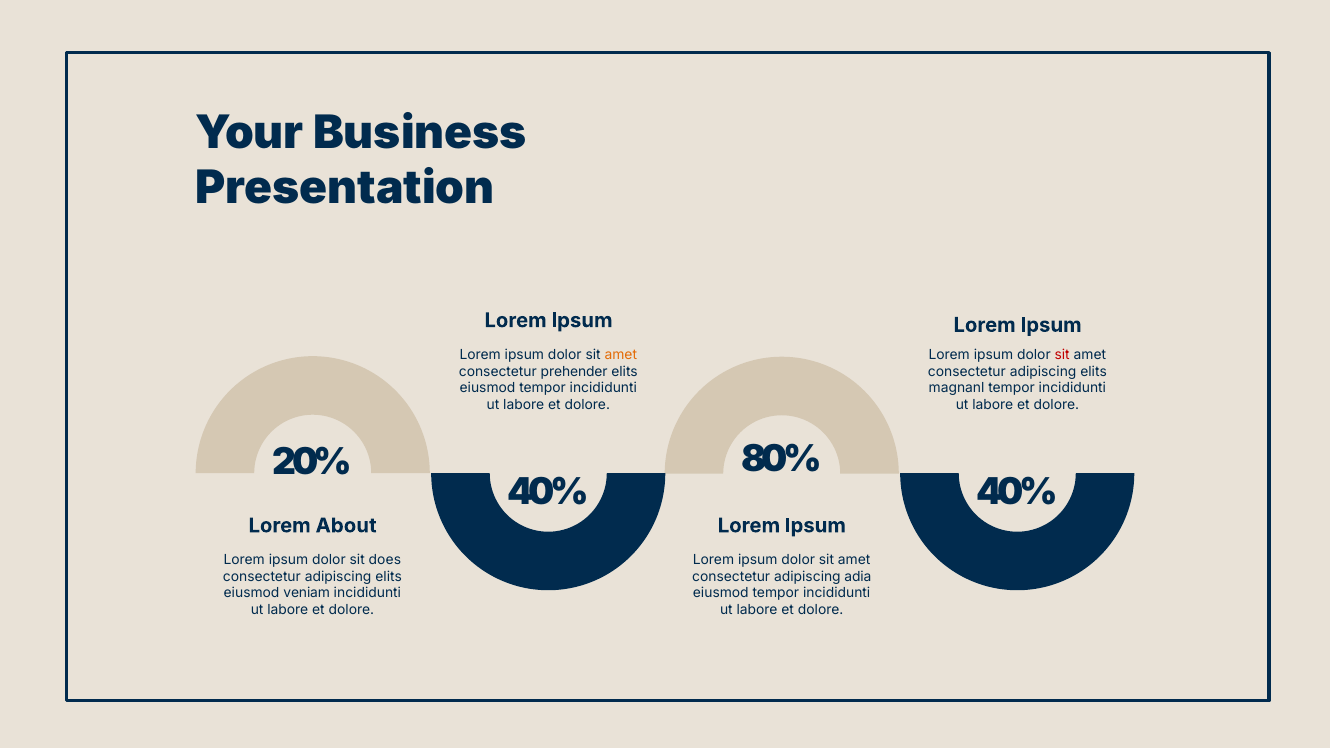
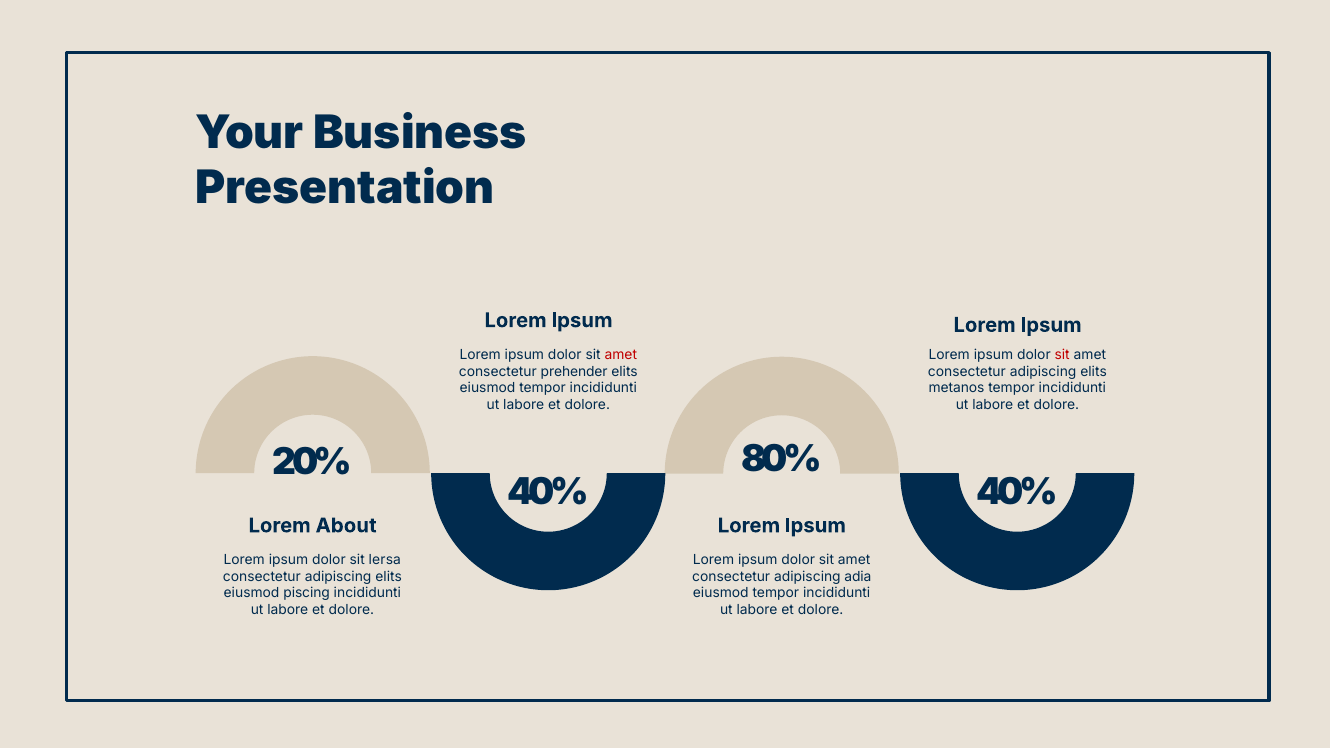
amet colour: orange -> red (621, 355)
magnanl: magnanl -> metanos (957, 388)
does: does -> lersa (385, 560)
veniam: veniam -> piscing (307, 593)
